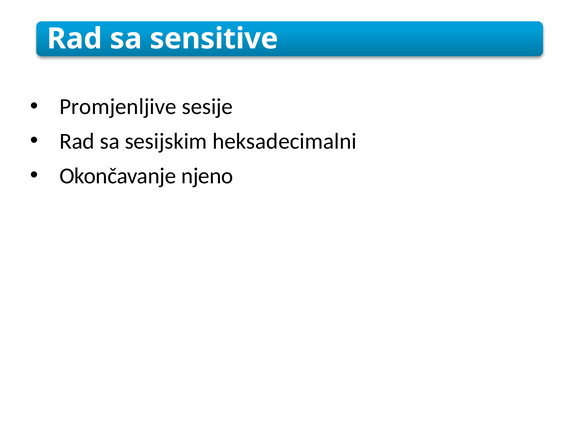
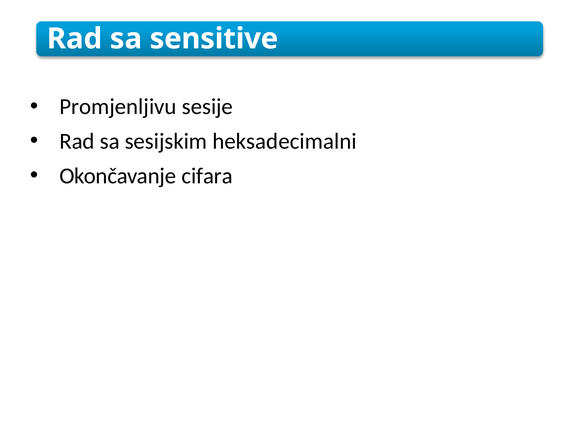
Promjenljivе: Promjenljivе -> Promjenljivu (118, 107)
njeno: njeno -> cifara (207, 176)
